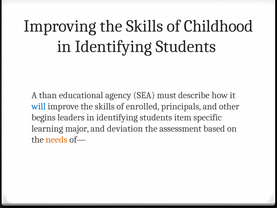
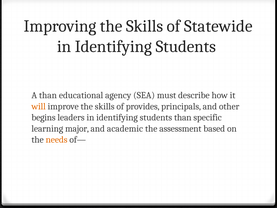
Childhood: Childhood -> Statewide (218, 26)
will colour: blue -> orange (39, 106)
enrolled: enrolled -> provides (143, 106)
students item: item -> than (183, 117)
deviation: deviation -> academic (125, 128)
